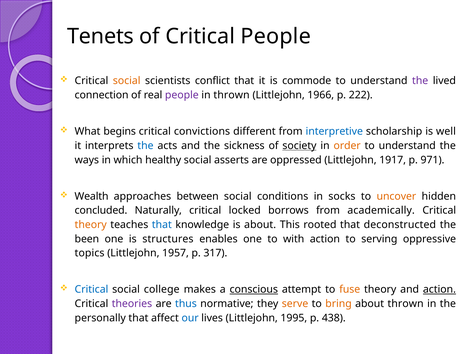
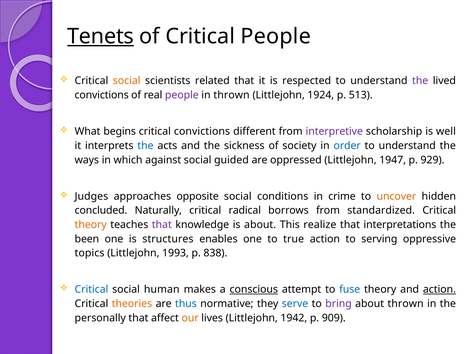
Tenets underline: none -> present (101, 36)
conflict: conflict -> related (212, 81)
commode: commode -> respected (307, 81)
connection: connection -> convictions (102, 95)
1966: 1966 -> 1924 (321, 95)
222: 222 -> 513 (361, 95)
interpretive colour: blue -> purple (334, 131)
society underline: present -> none (299, 146)
order colour: orange -> blue (347, 146)
healthy: healthy -> against (163, 160)
asserts: asserts -> guided (231, 160)
1917: 1917 -> 1947 (393, 160)
971: 971 -> 929 (433, 160)
Wealth: Wealth -> Judges (91, 196)
between: between -> opposite (198, 196)
socks: socks -> crime (342, 196)
locked: locked -> radical (245, 210)
academically: academically -> standardized (381, 210)
that colour: blue -> purple (162, 225)
rooted: rooted -> realize (320, 225)
deconstructed: deconstructed -> interpretations (400, 225)
with: with -> true (294, 239)
1957: 1957 -> 1993 (176, 253)
317: 317 -> 838 (215, 253)
college: college -> human (162, 290)
fuse colour: orange -> blue (350, 290)
theories colour: purple -> orange (132, 304)
serve colour: orange -> blue (295, 304)
bring colour: orange -> purple (339, 304)
our colour: blue -> orange (190, 318)
1995: 1995 -> 1942 (294, 318)
438: 438 -> 909 (334, 318)
